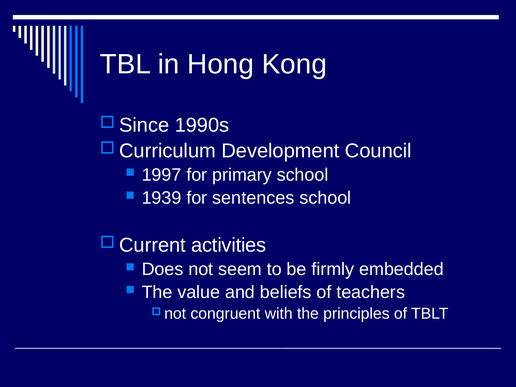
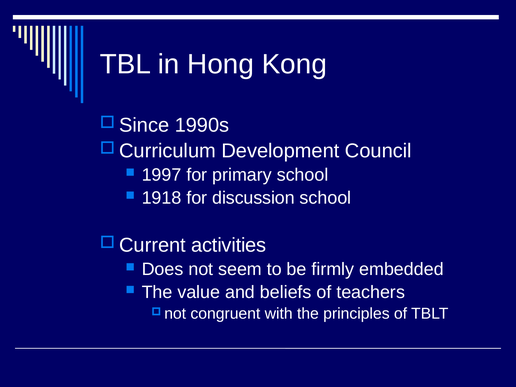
1939: 1939 -> 1918 (162, 198)
sentences: sentences -> discussion (254, 198)
